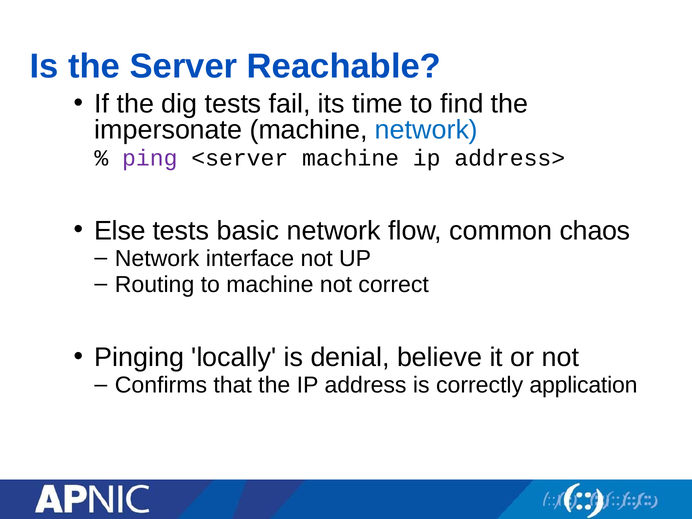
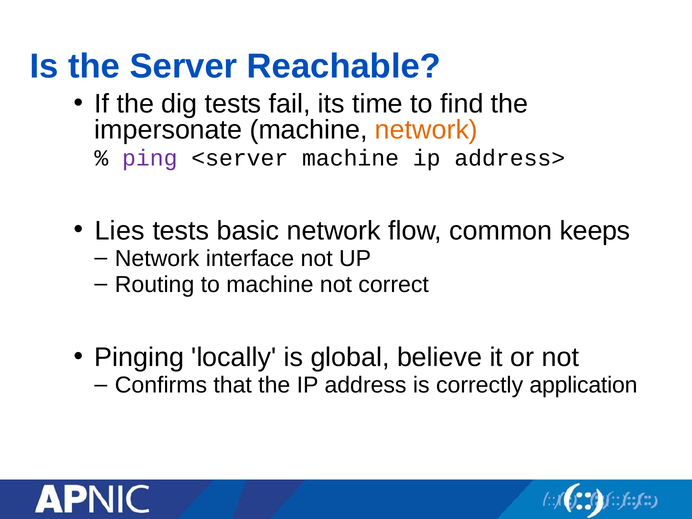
network colour: blue -> orange (426, 130)
Else: Else -> Lies (120, 231)
chaos: chaos -> keeps (595, 231)
denial: denial -> global (350, 357)
